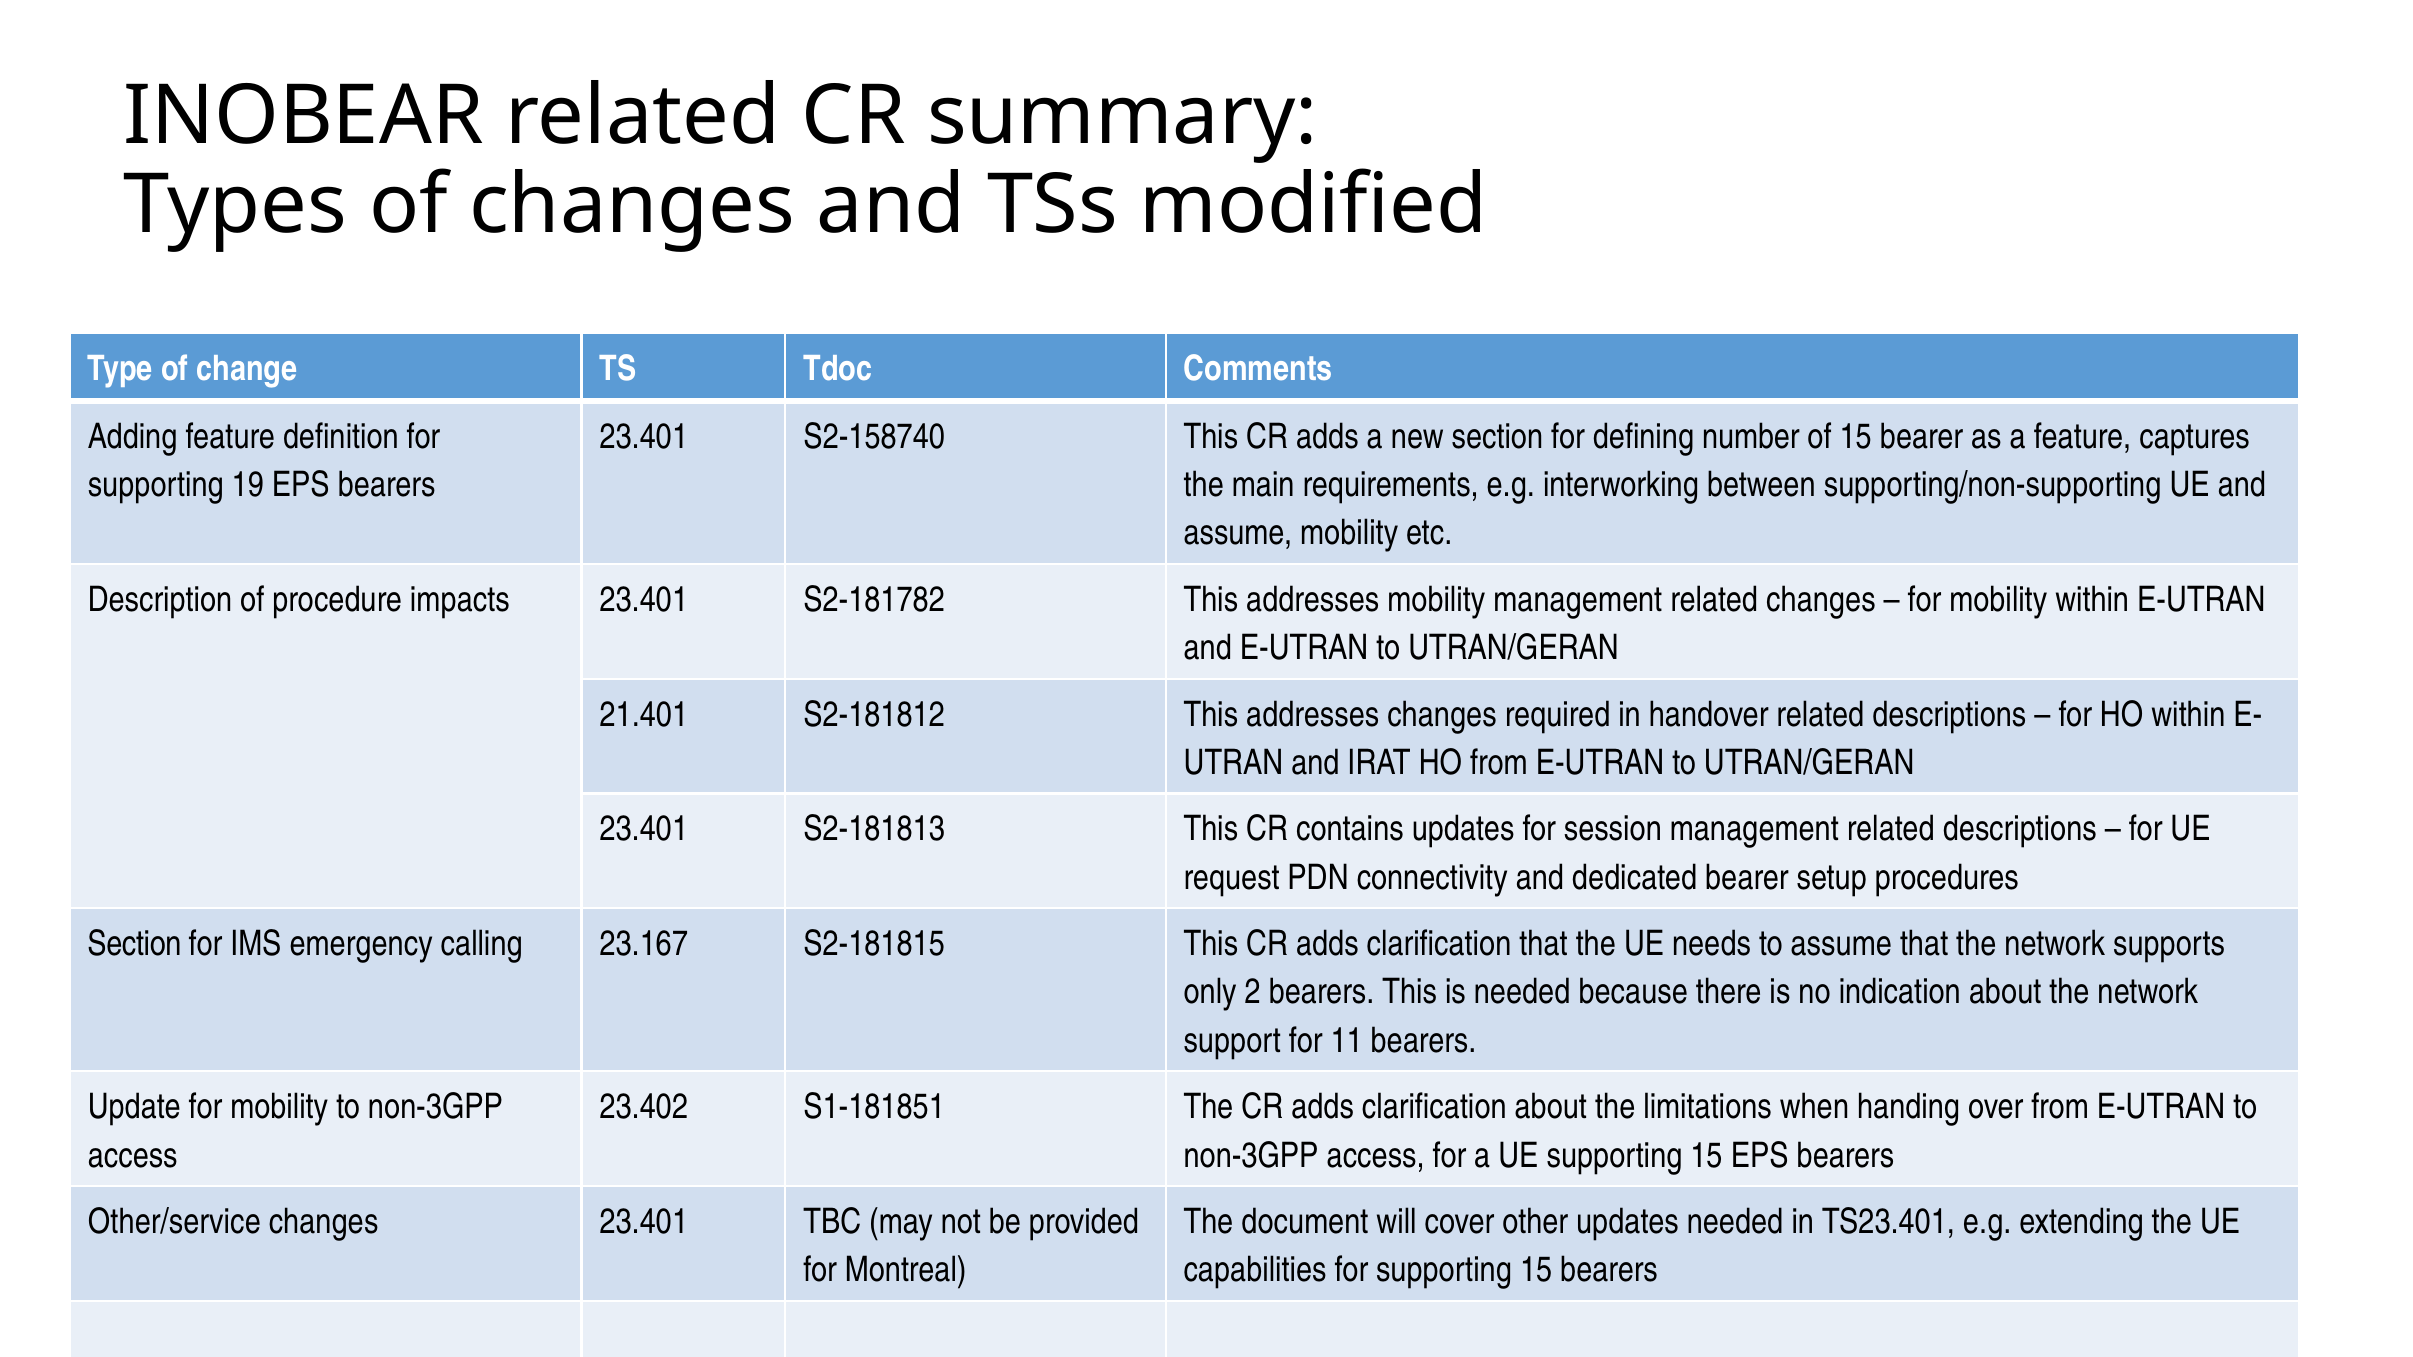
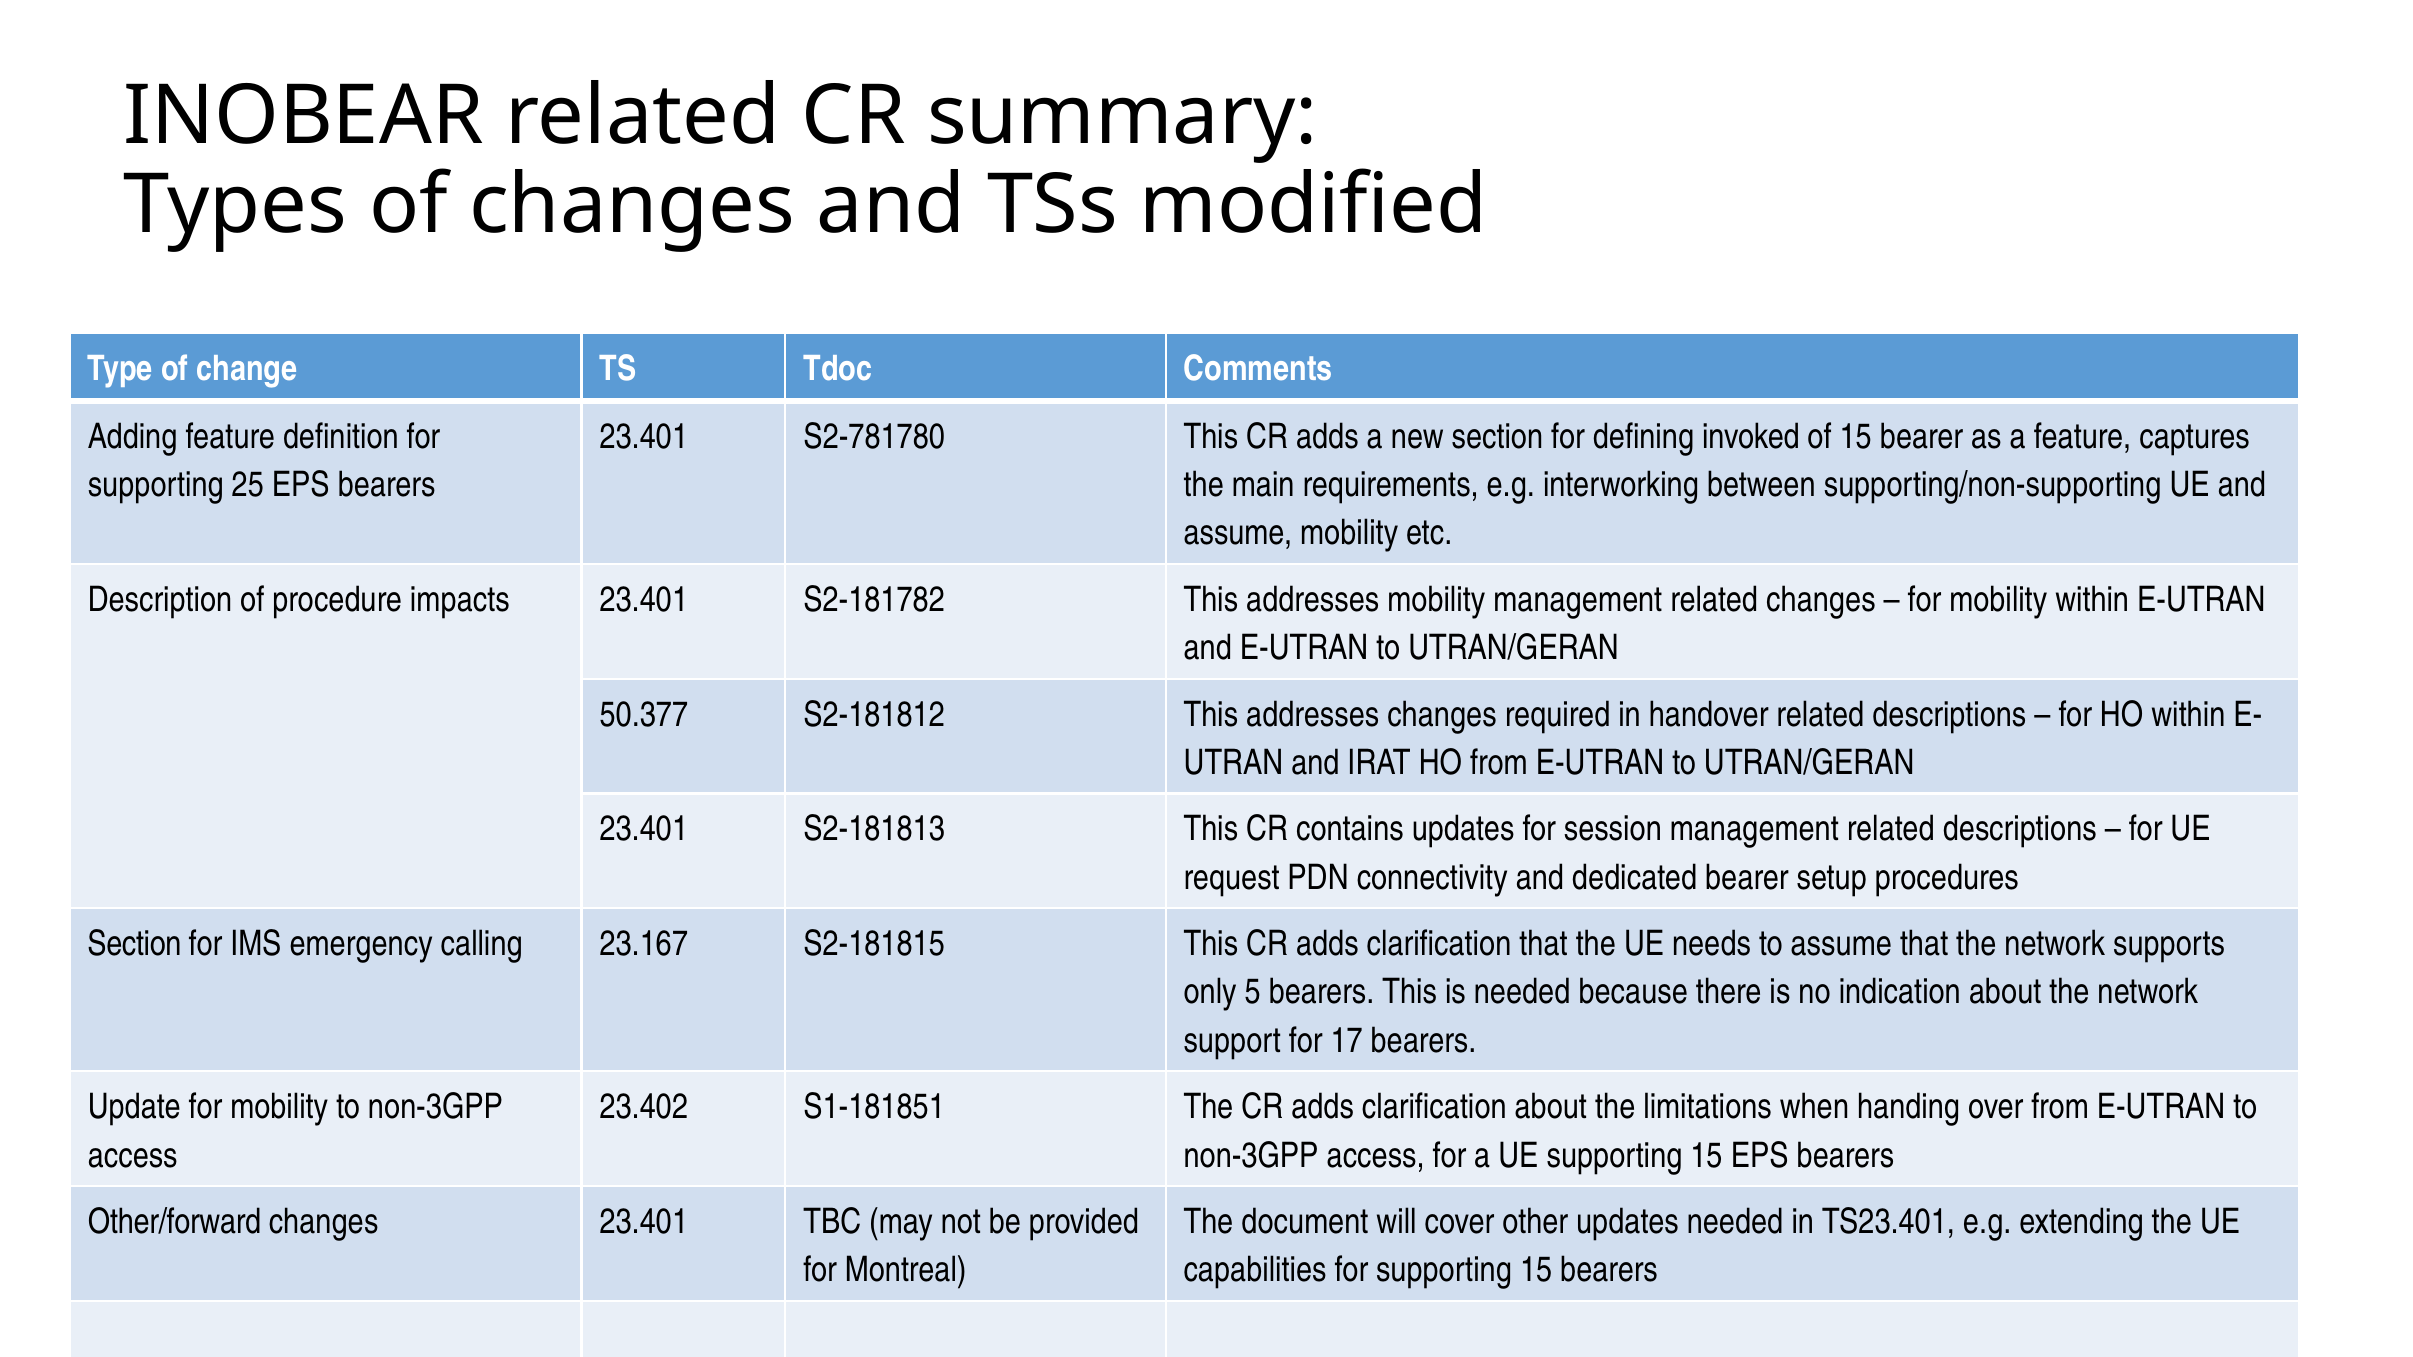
S2-158740: S2-158740 -> S2-781780 (874, 437)
number: number -> invoked (1751, 437)
19: 19 -> 25 (248, 485)
21.401: 21.401 -> 50.377 (644, 715)
2: 2 -> 5 (1253, 993)
11: 11 -> 17 (1347, 1041)
Other/service: Other/service -> Other/forward (175, 1222)
